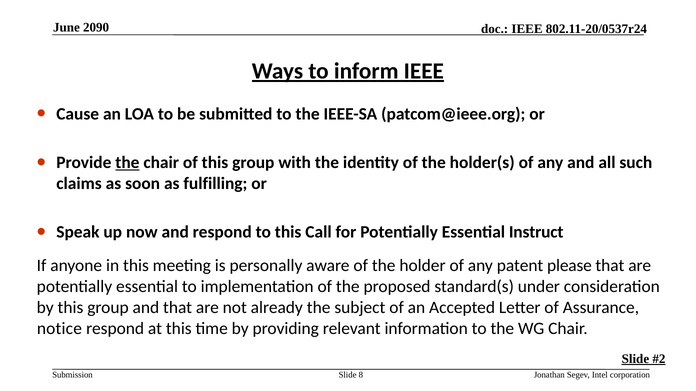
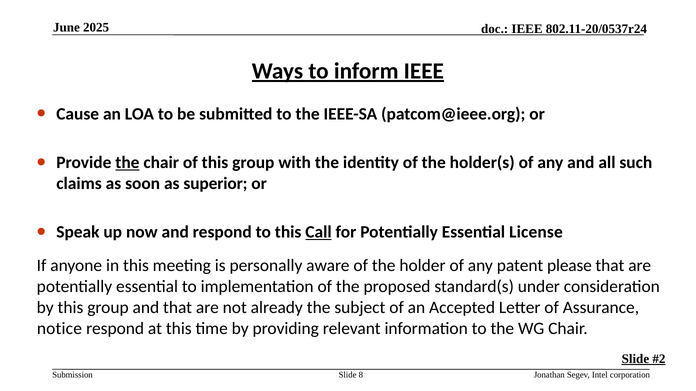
2090: 2090 -> 2025 (96, 28)
fulfilling: fulfilling -> superior (215, 184)
Call underline: none -> present (318, 233)
Instruct: Instruct -> License (536, 233)
